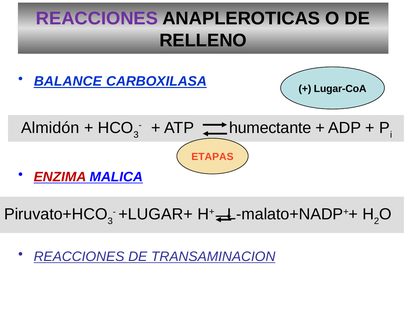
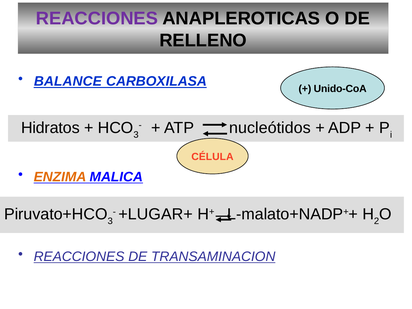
Lugar-CoA: Lugar-CoA -> Unido-CoA (340, 89)
Almidón: Almidón -> Hidratos (50, 128)
humectante: humectante -> nucleótidos (270, 128)
ETAPAS: ETAPAS -> CÉLULA (212, 157)
ENZIMA colour: red -> orange (60, 177)
